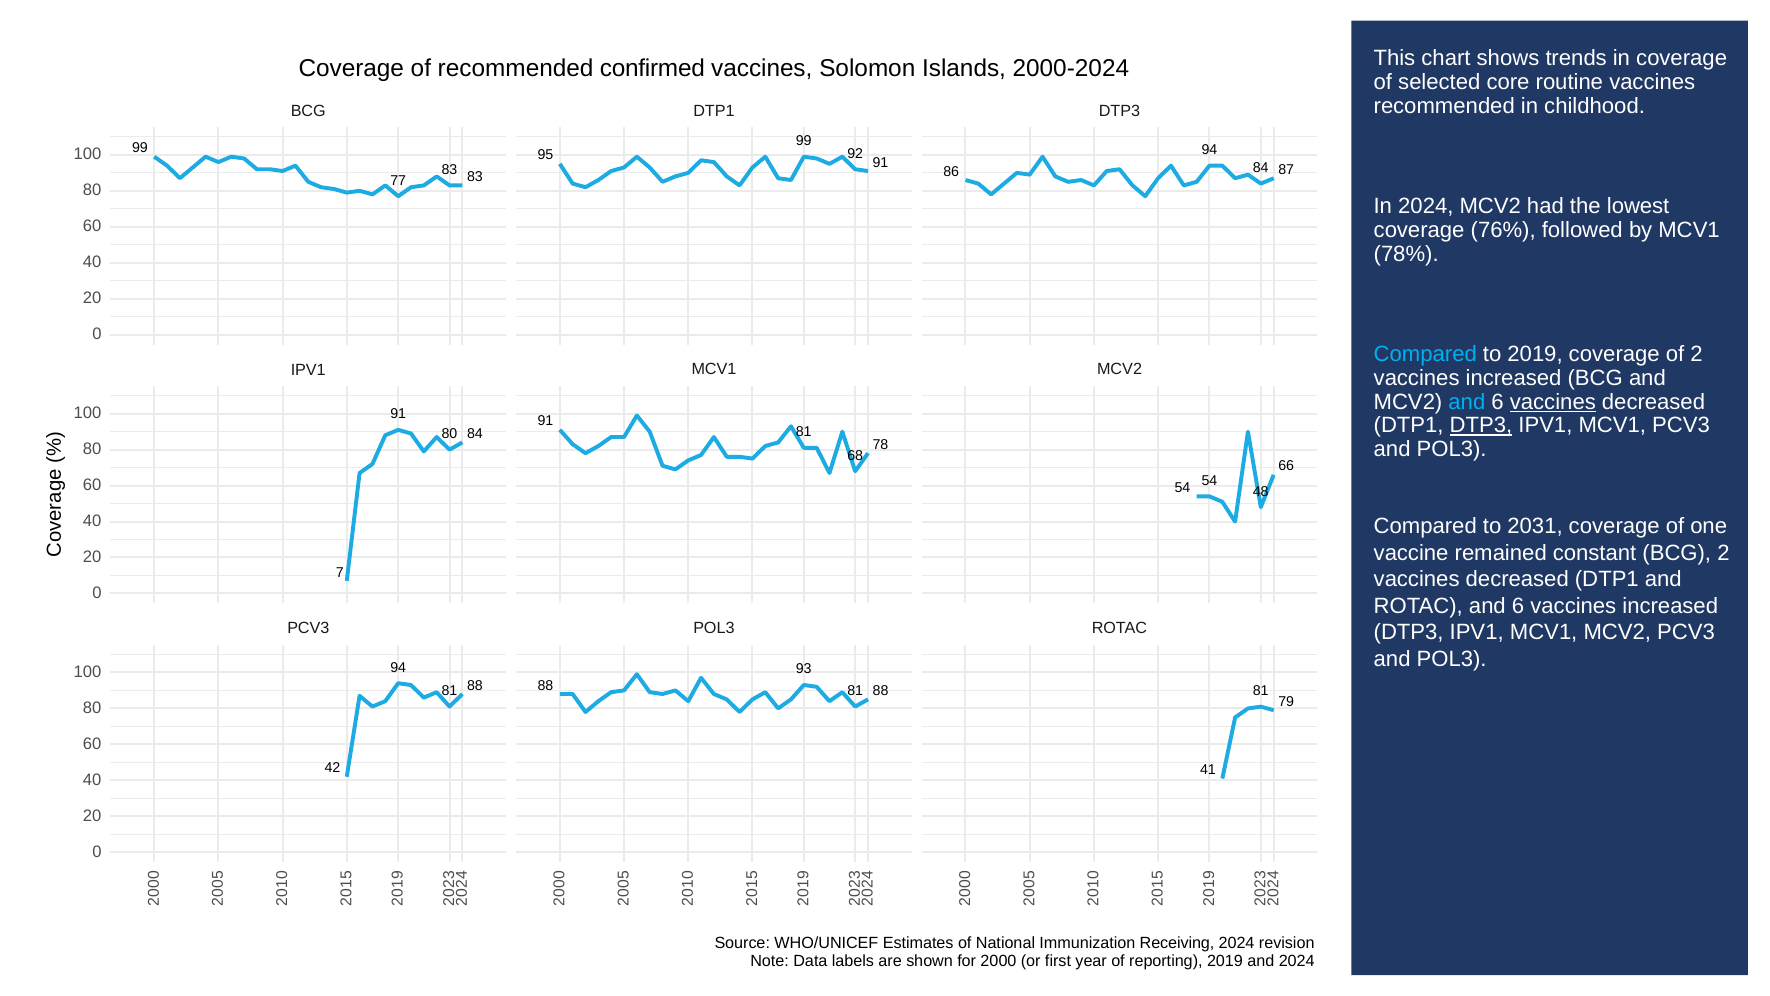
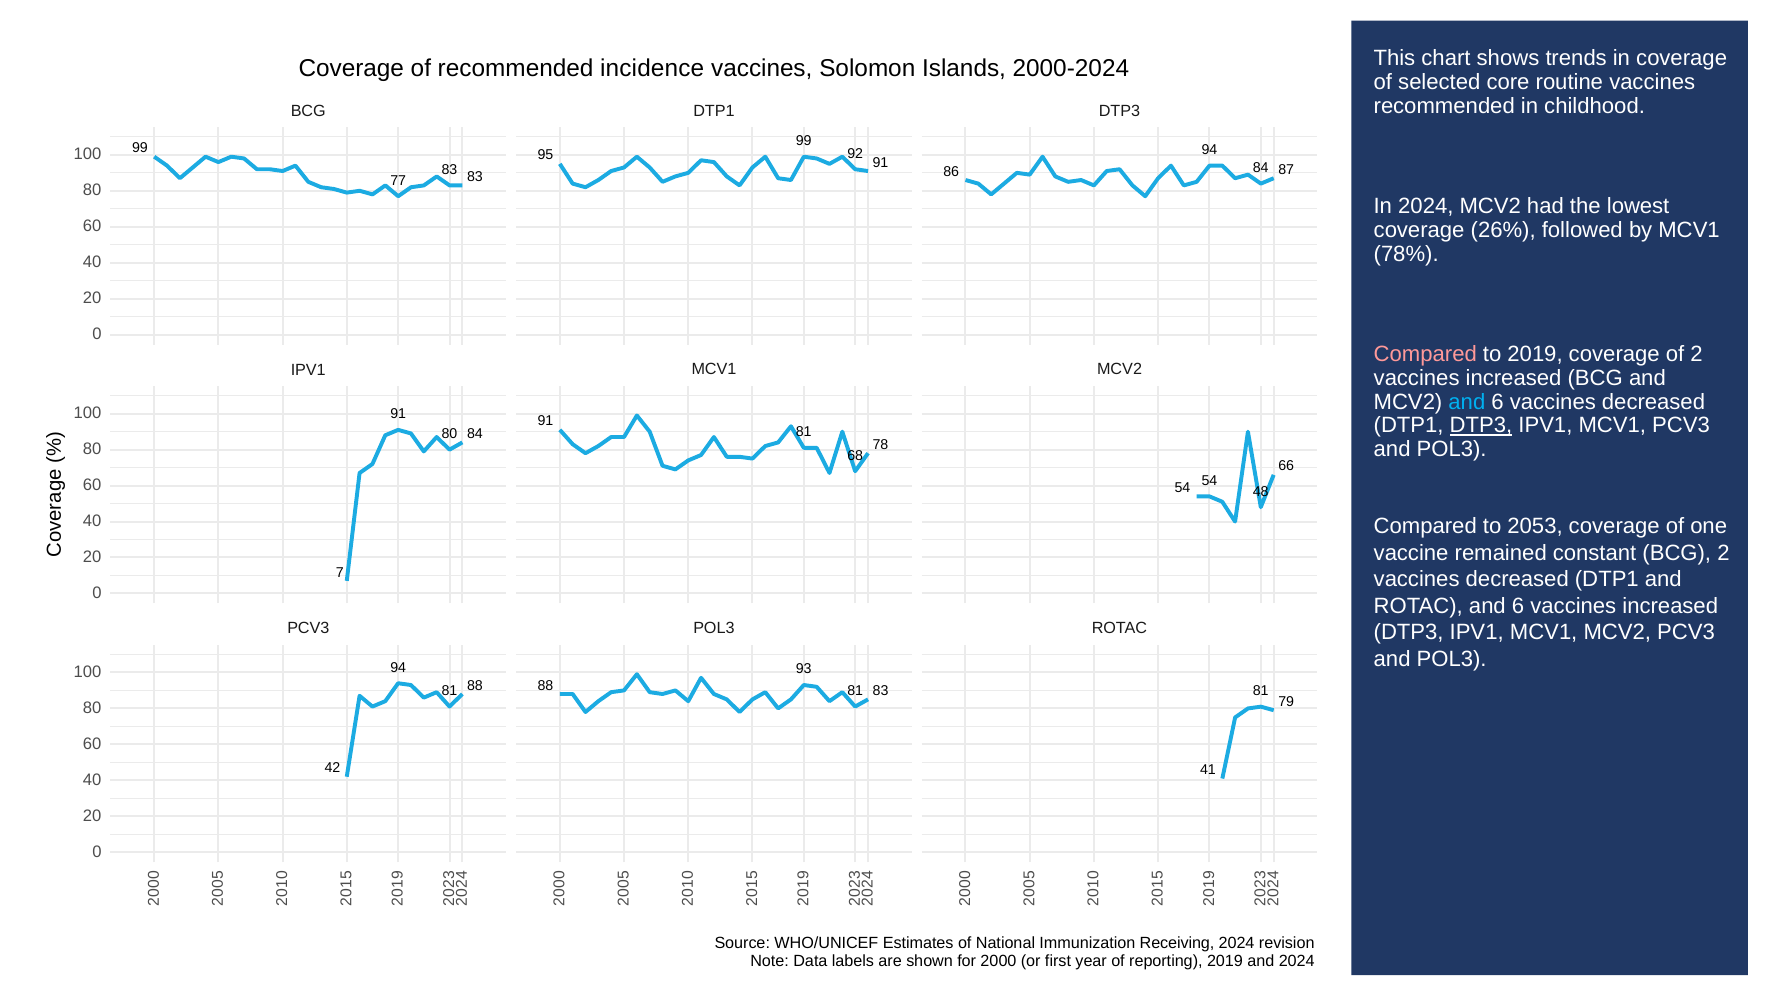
confirmed: confirmed -> incidence (652, 68)
76%: 76% -> 26% (1503, 230)
Compared colour: light blue -> pink (1425, 354)
vaccines underline: present -> none (1553, 402)
2031: 2031 -> 2053 (1535, 526)
88 88: 88 -> 83 (881, 690)
